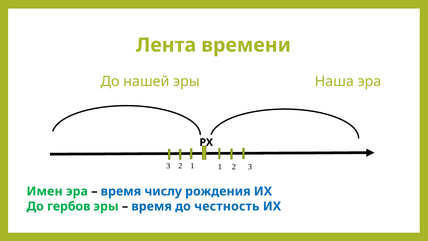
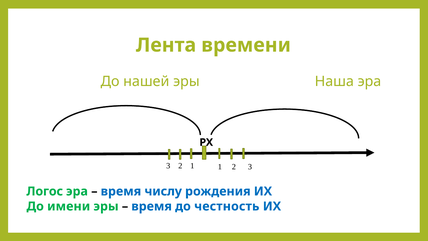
Имен: Имен -> Логос (45, 191)
гербов: гербов -> имени (69, 206)
